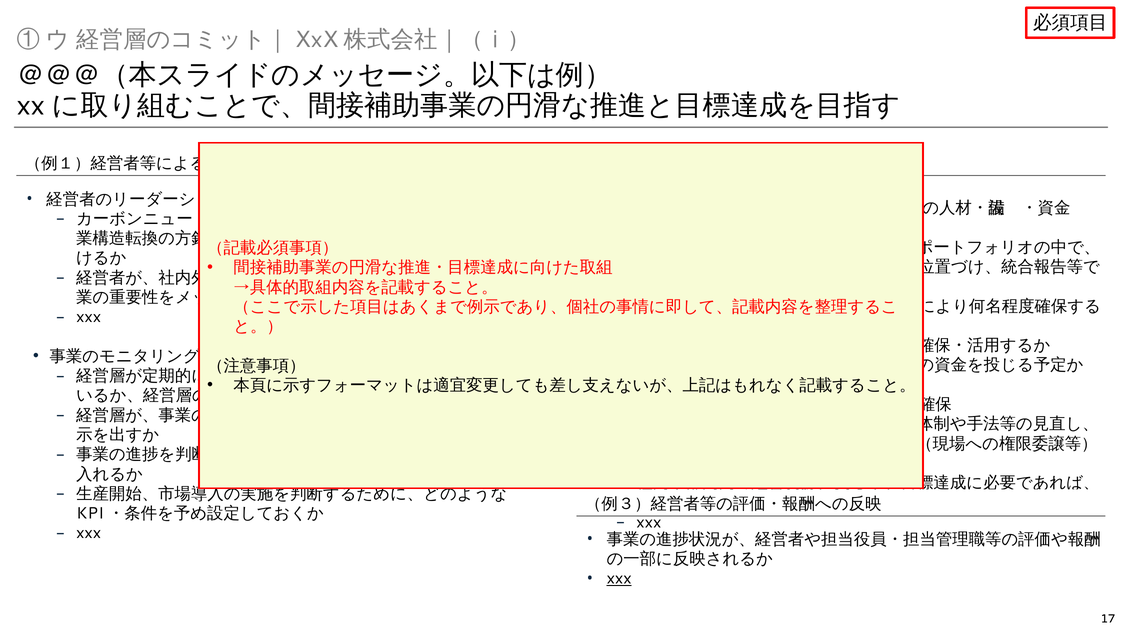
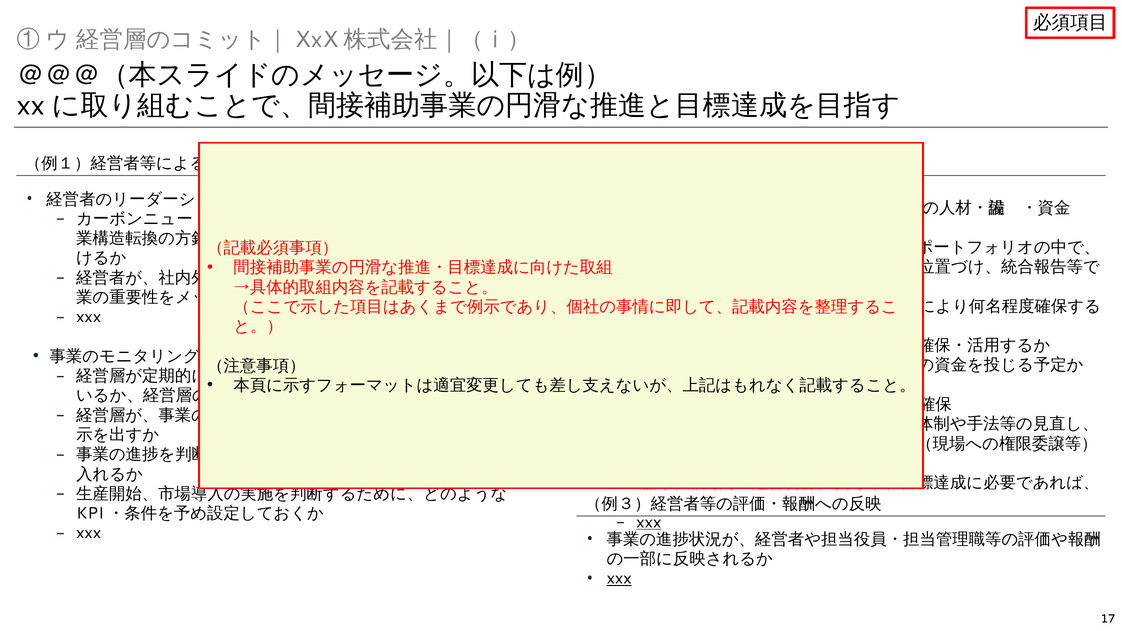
xxx underline: none -> present (649, 522)
